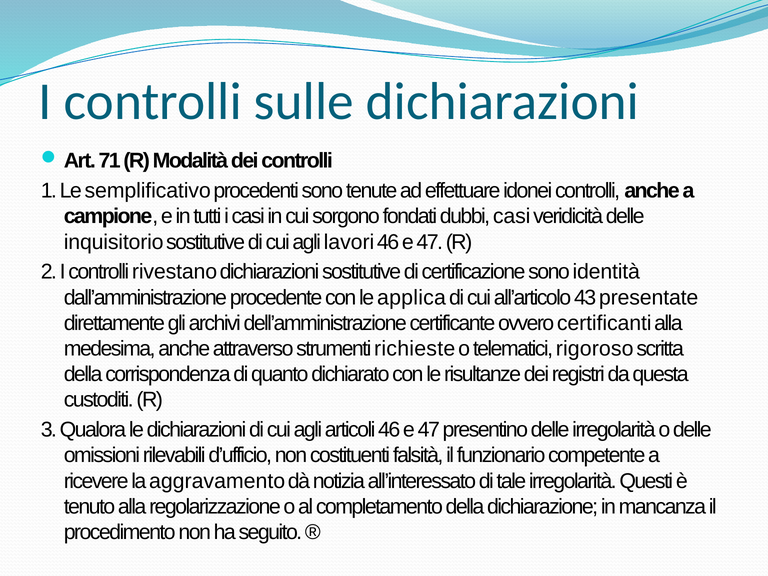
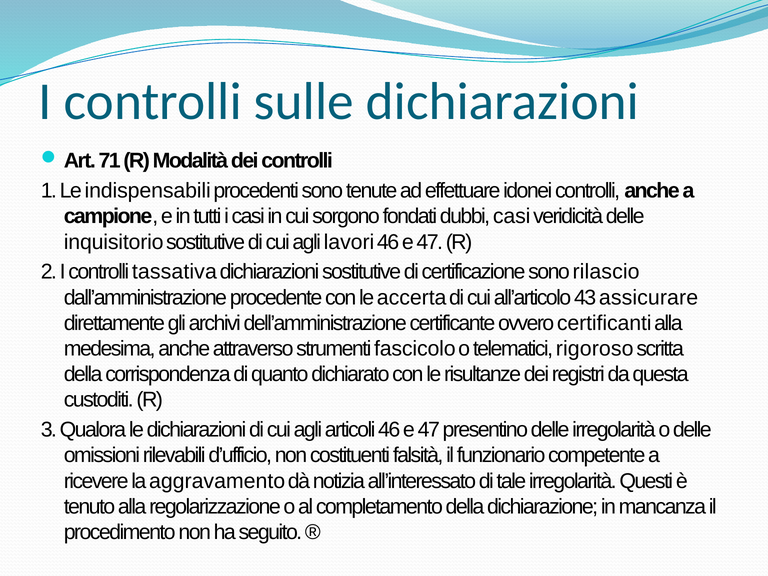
semplificativo: semplificativo -> indispensabili (148, 191)
rivestano: rivestano -> tassativa (174, 272)
identità: identità -> rilascio (606, 272)
applica: applica -> accerta (412, 297)
presentate: presentate -> assicurare (649, 297)
richieste: richieste -> fascicolo (415, 349)
